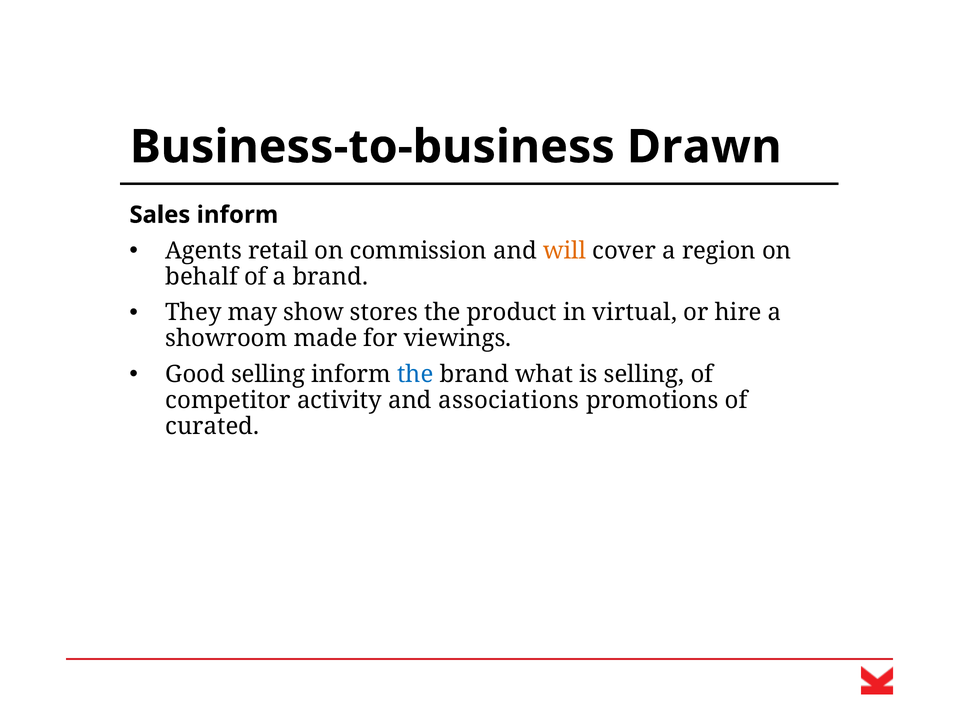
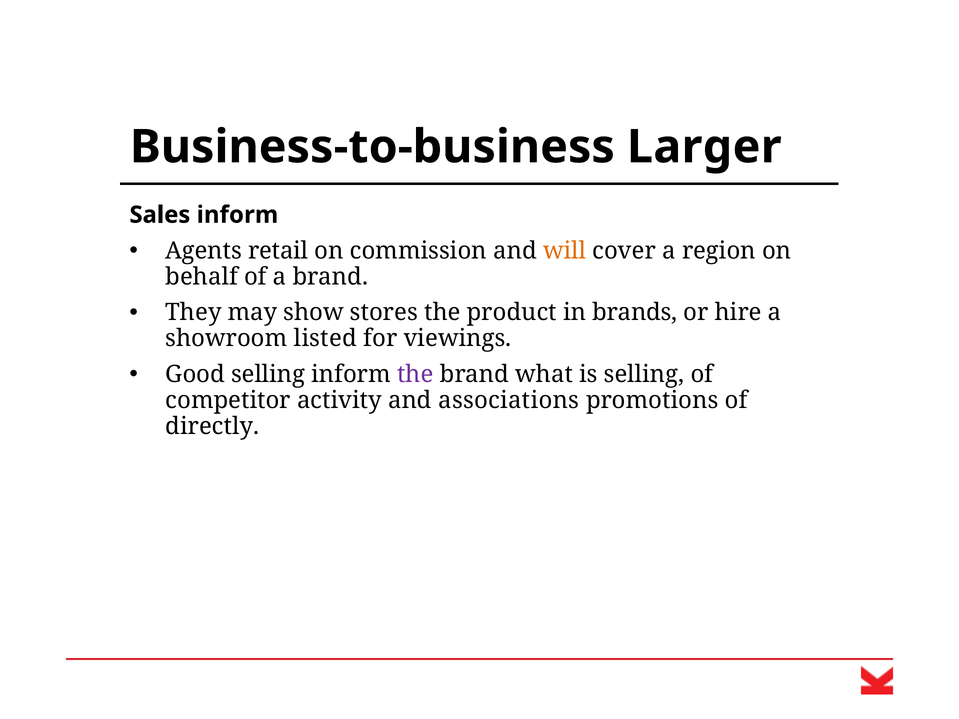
Drawn: Drawn -> Larger (704, 147)
virtual: virtual -> brands (635, 313)
made: made -> listed (325, 339)
the colour: blue -> purple (415, 374)
curated: curated -> directly (212, 426)
